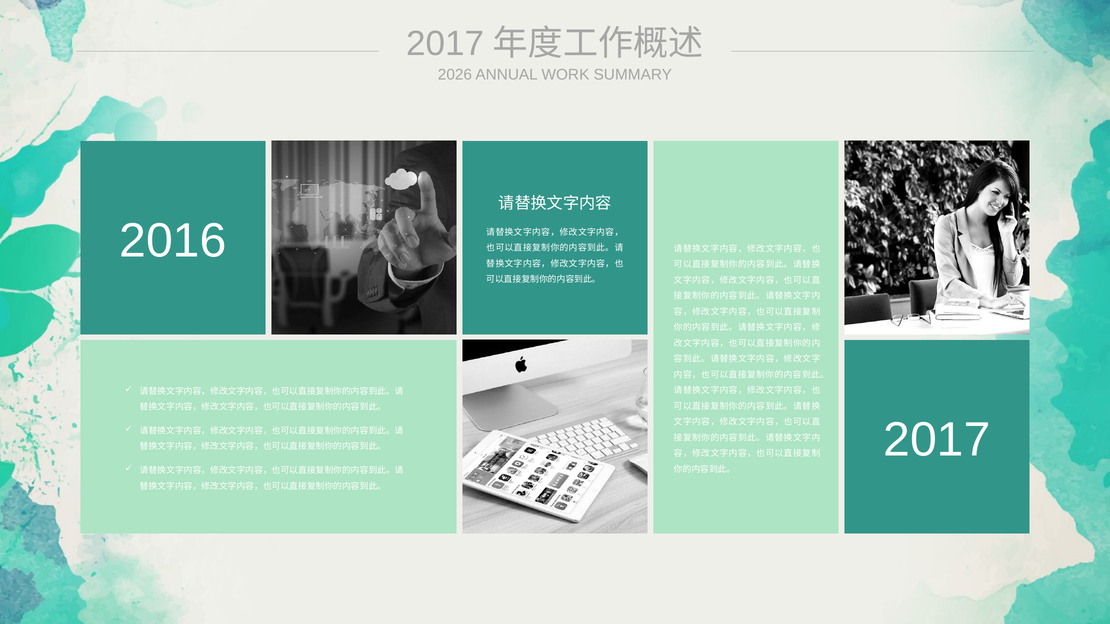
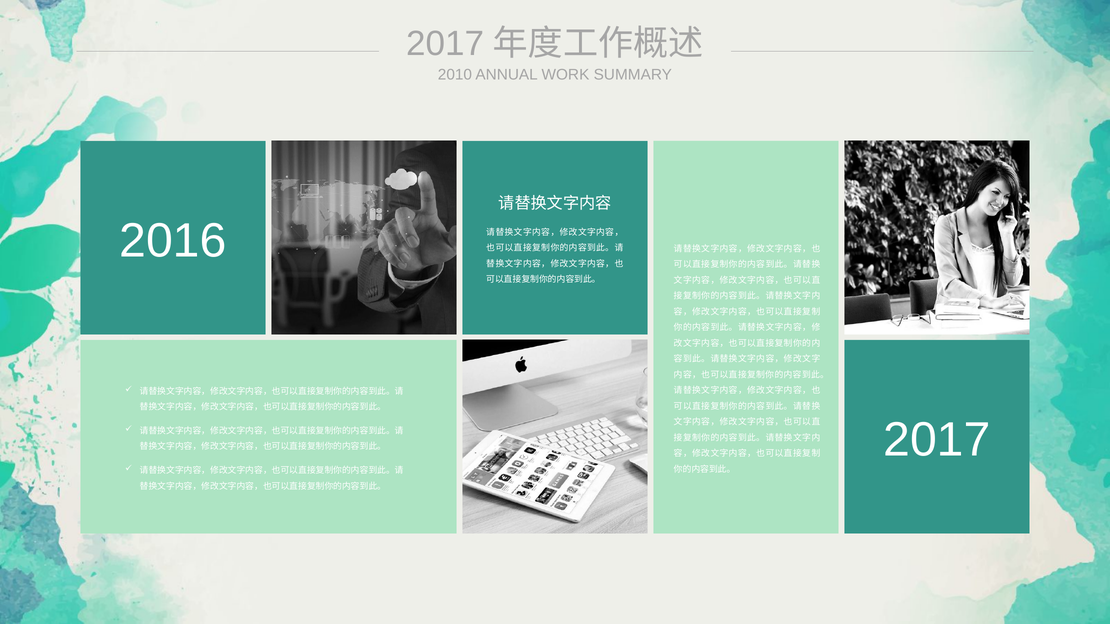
2026: 2026 -> 2010 (455, 74)
